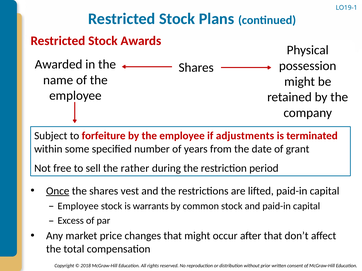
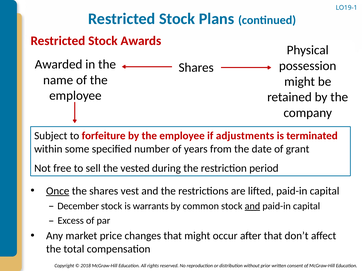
rather: rather -> vested (135, 168)
Employee: Employee -> December (78, 206)
and underline: none -> present (252, 206)
